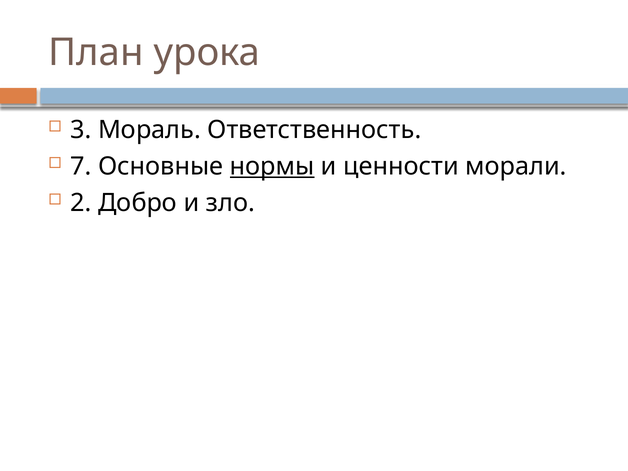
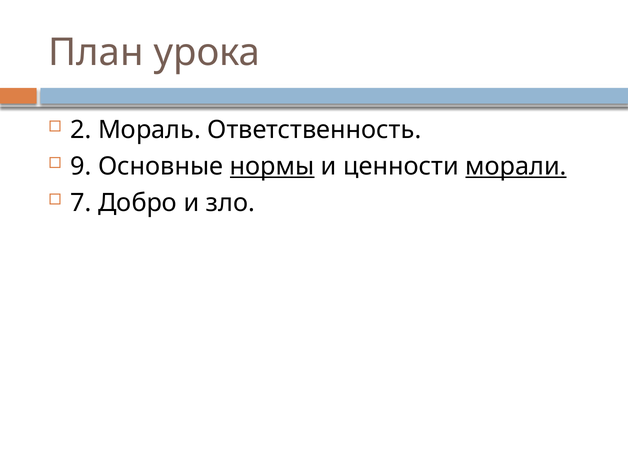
3: 3 -> 2 (81, 130)
7: 7 -> 9 (81, 166)
морали underline: none -> present (516, 166)
2: 2 -> 7 (81, 203)
